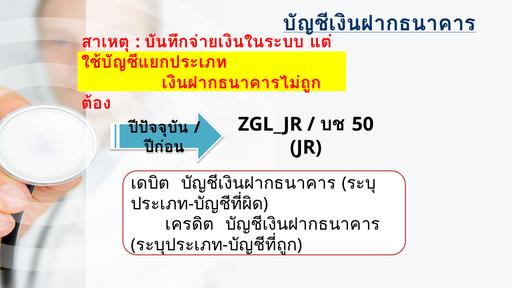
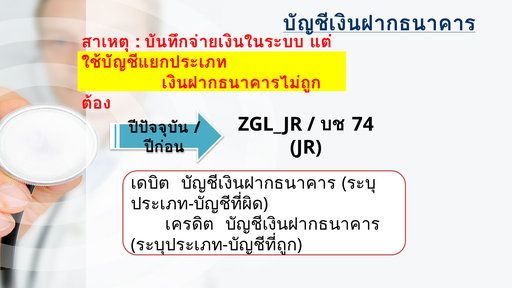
50: 50 -> 74 (363, 124)
